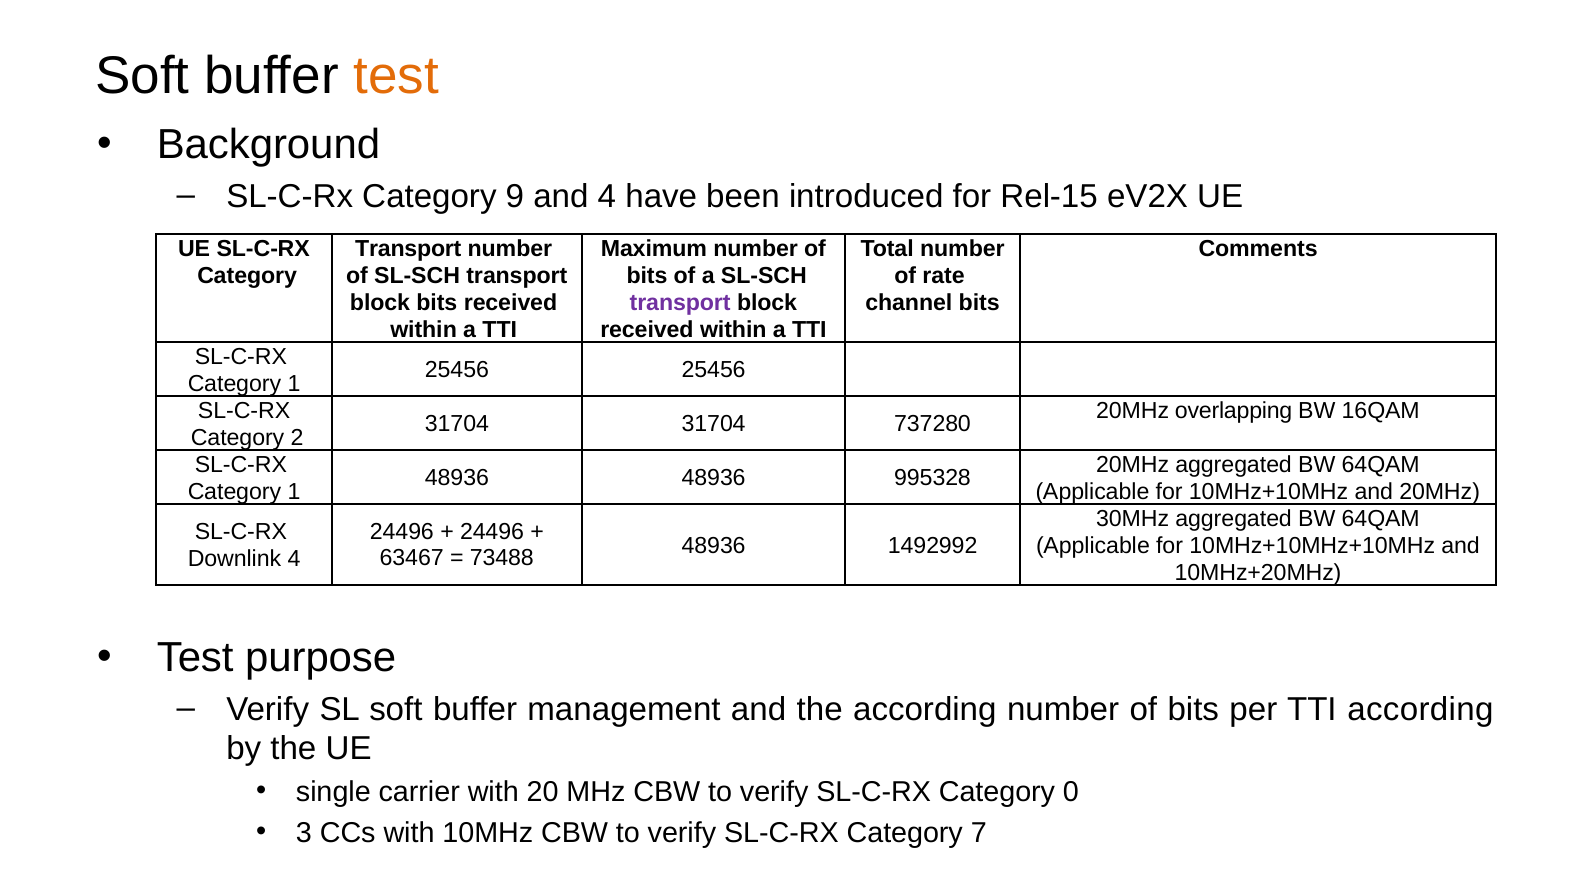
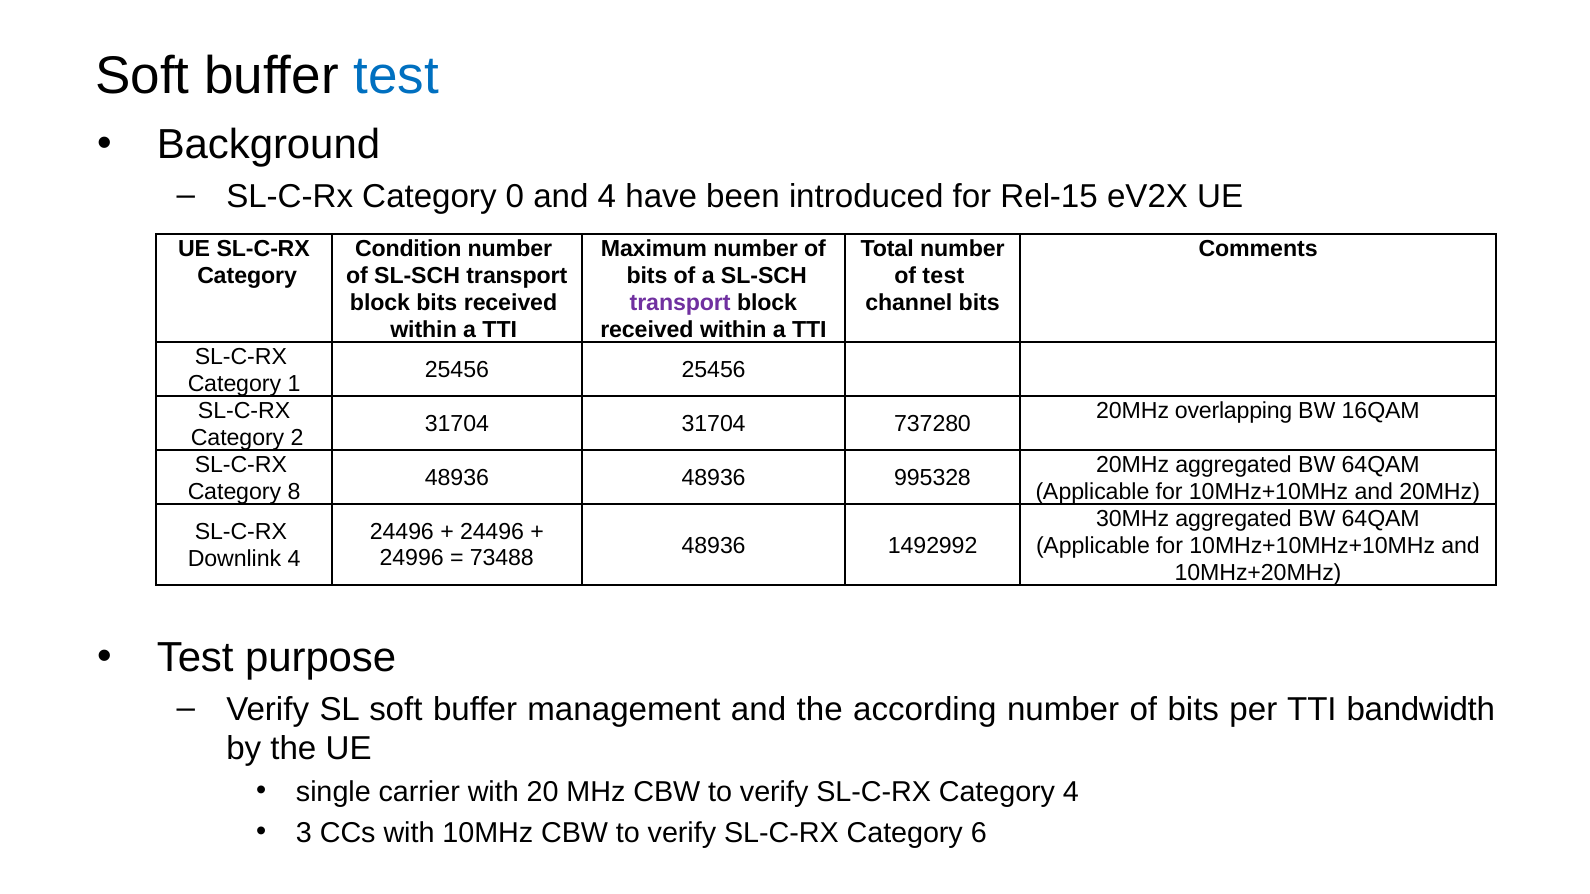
test colour: orange -> blue (396, 76)
9: 9 -> 0 (515, 197)
Transport: Transport -> Condition (408, 249)
of rate: rate -> test (943, 276)
1: 1 -> 8 (294, 492)
63467: 63467 -> 24996 (412, 558)
TTI according: according -> bandwidth (1421, 710)
Category 0: 0 -> 4 (1071, 792)
7: 7 -> 6 (979, 833)
